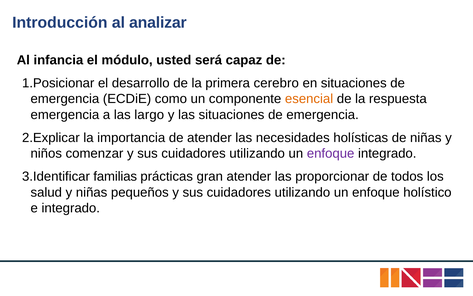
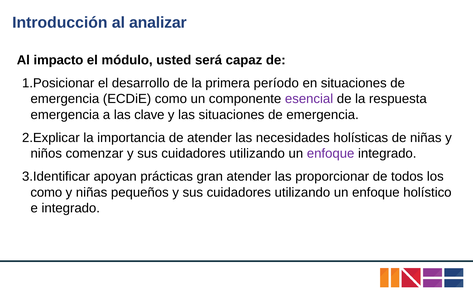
infancia: infancia -> impacto (58, 60)
cerebro: cerebro -> período (276, 83)
esencial colour: orange -> purple (309, 99)
largo: largo -> clave (149, 115)
familias: familias -> apoyan (115, 176)
salud: salud -> como (46, 192)
